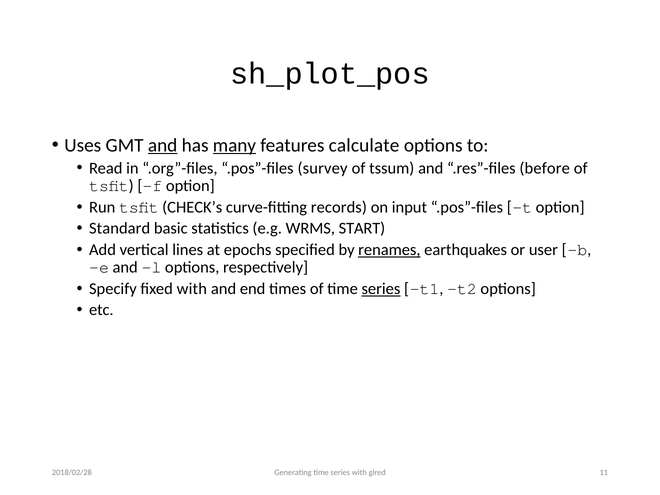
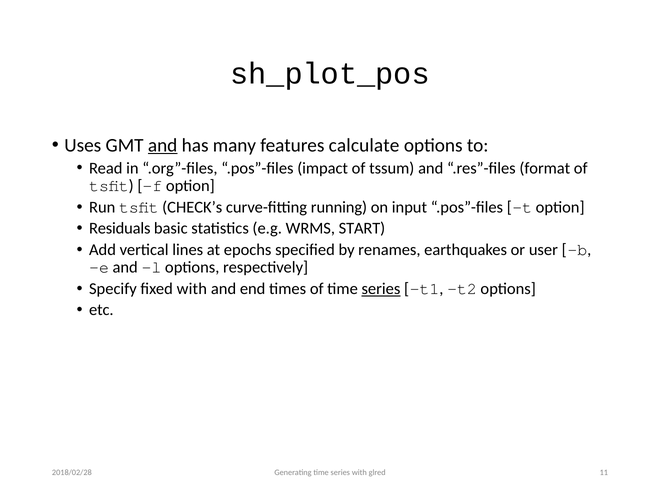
many underline: present -> none (234, 145)
survey: survey -> impact (323, 168)
before: before -> format (545, 168)
records: records -> running (339, 207)
Standard: Standard -> Residuals (120, 228)
renames underline: present -> none (389, 250)
